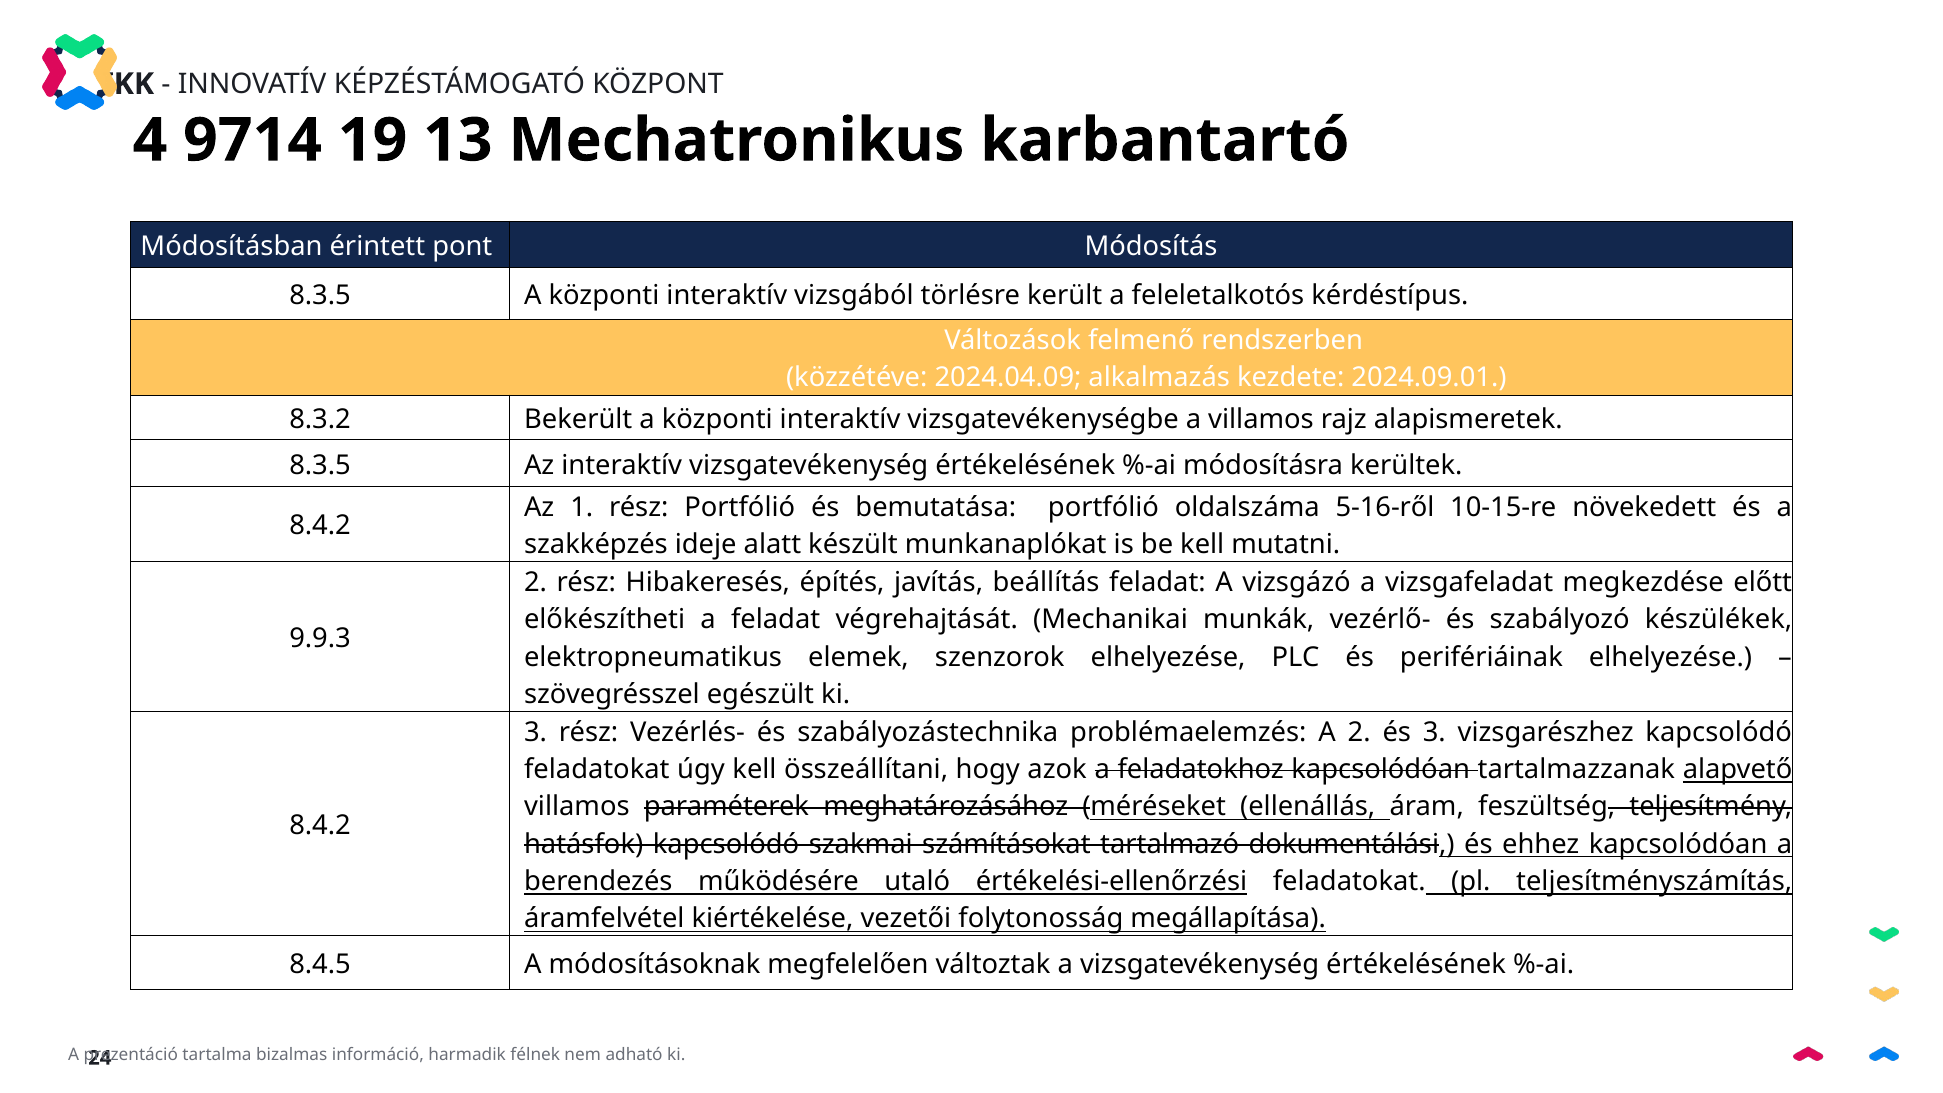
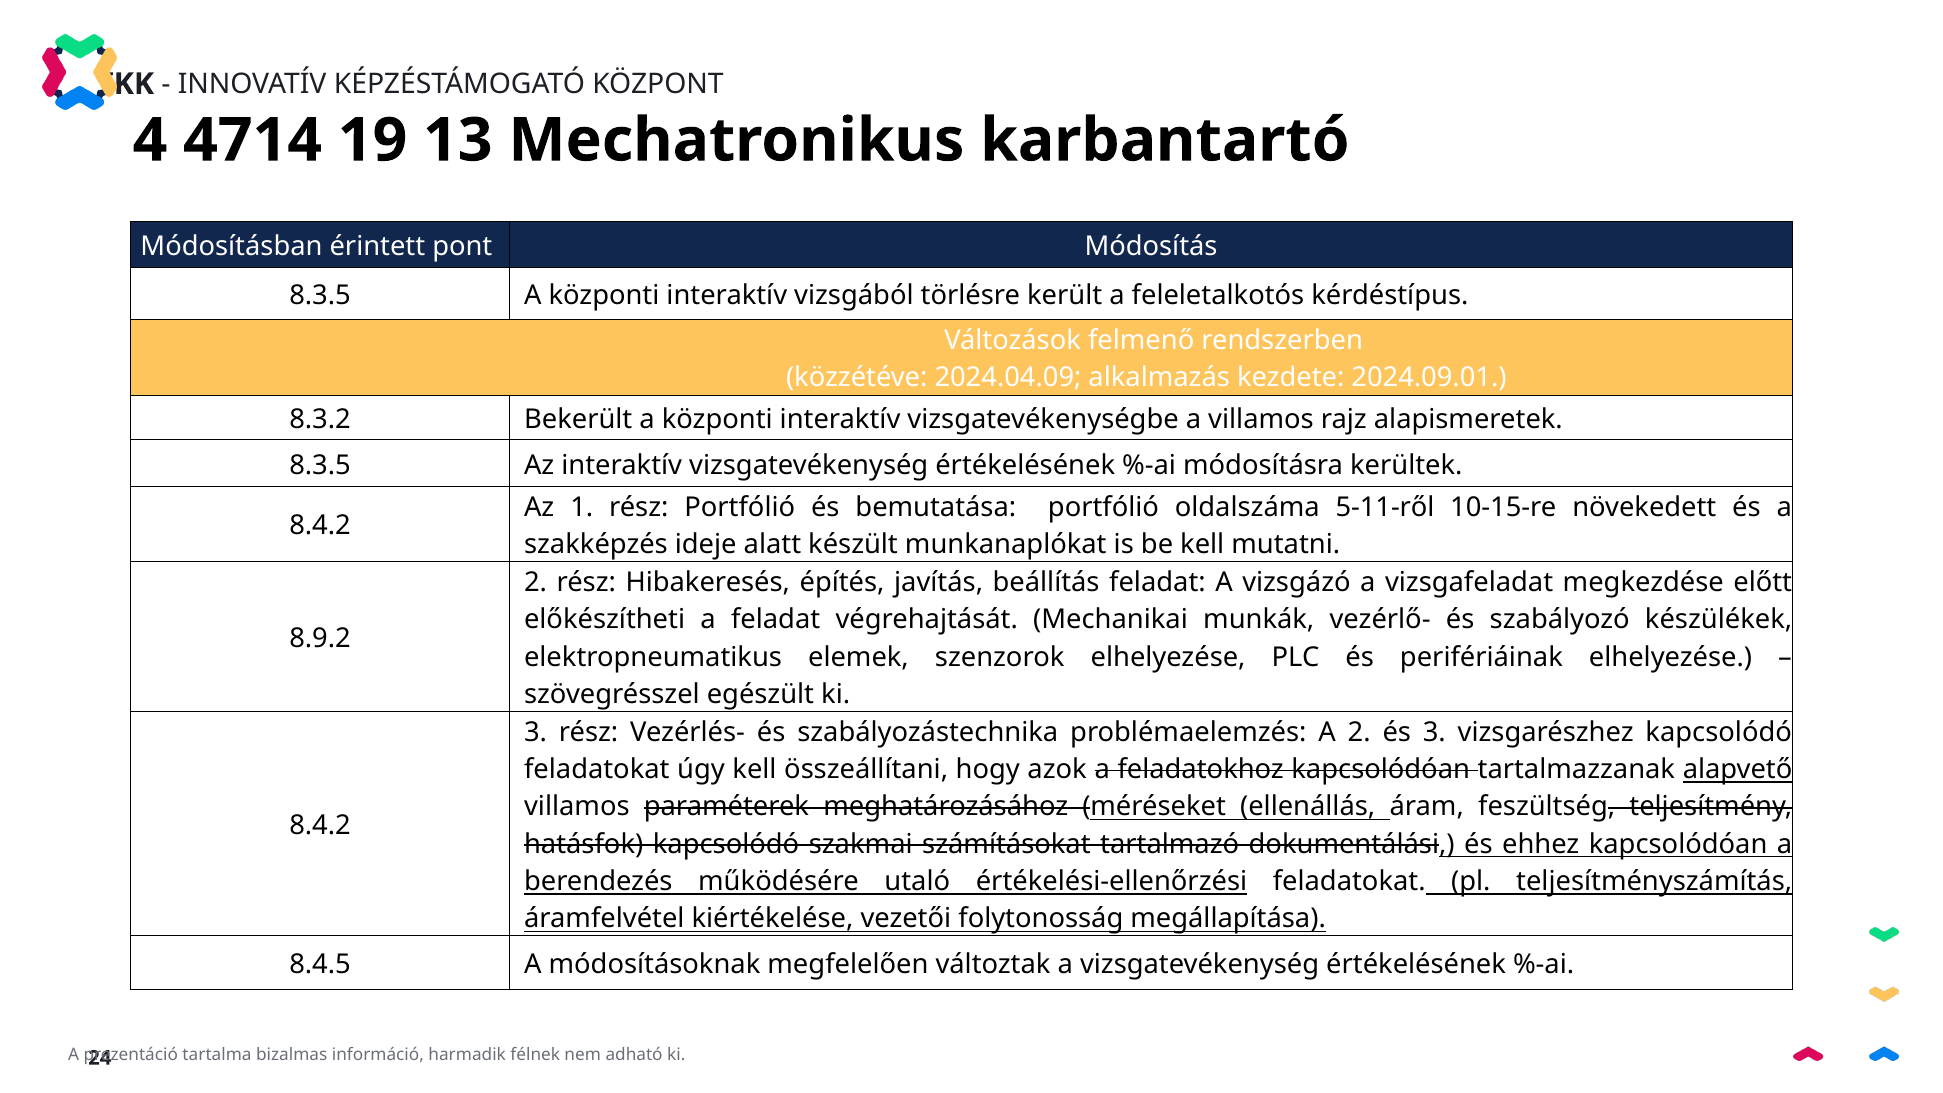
9714: 9714 -> 4714 (253, 140)
5-16-ről: 5-16-ről -> 5-11-ről (1385, 507)
9.9.3: 9.9.3 -> 8.9.2 (320, 638)
